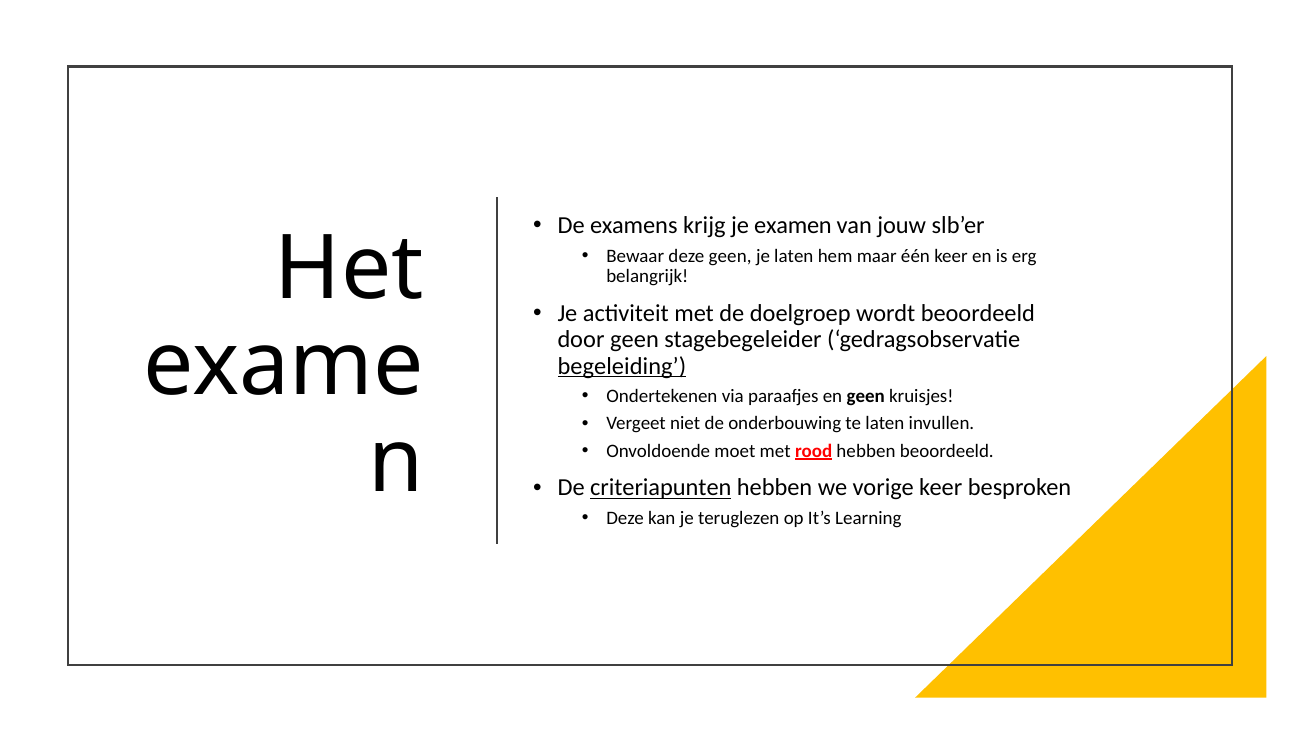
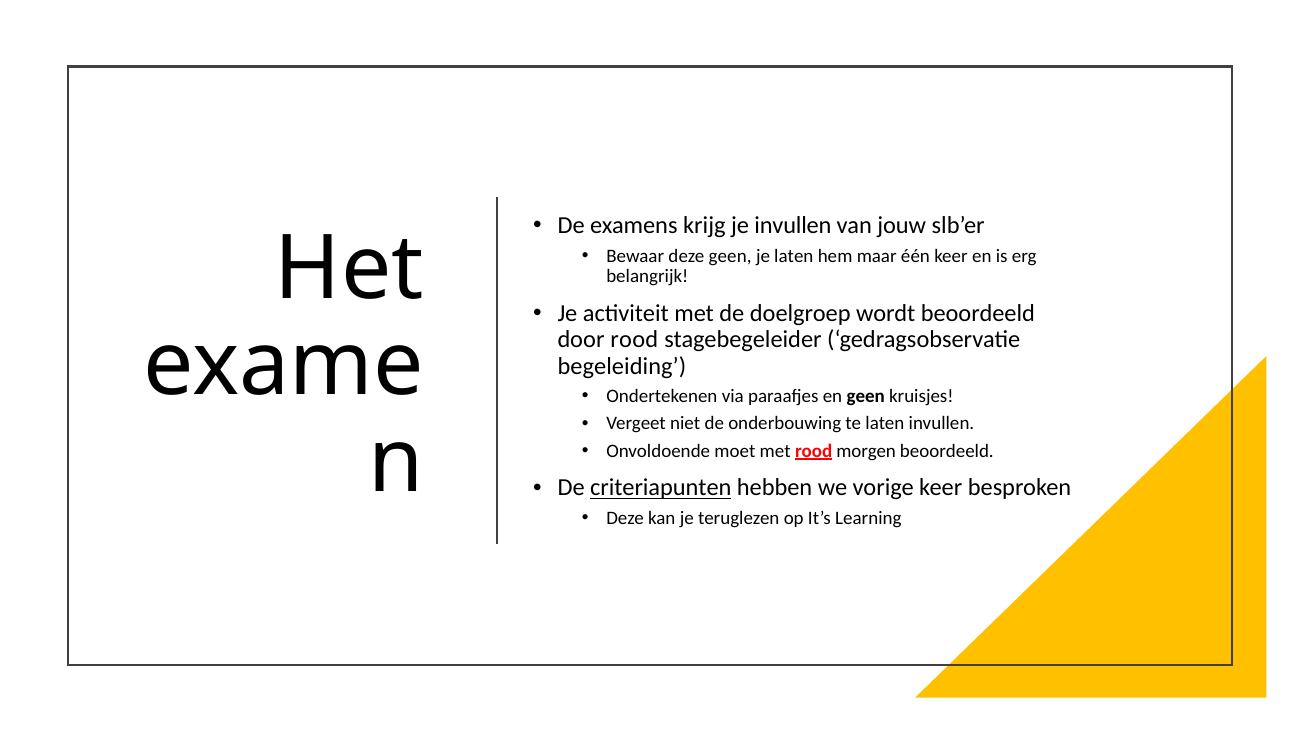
je examen: examen -> invullen (793, 225)
door geen: geen -> rood (634, 340)
begeleiding underline: present -> none (622, 366)
rood hebben: hebben -> morgen (866, 451)
